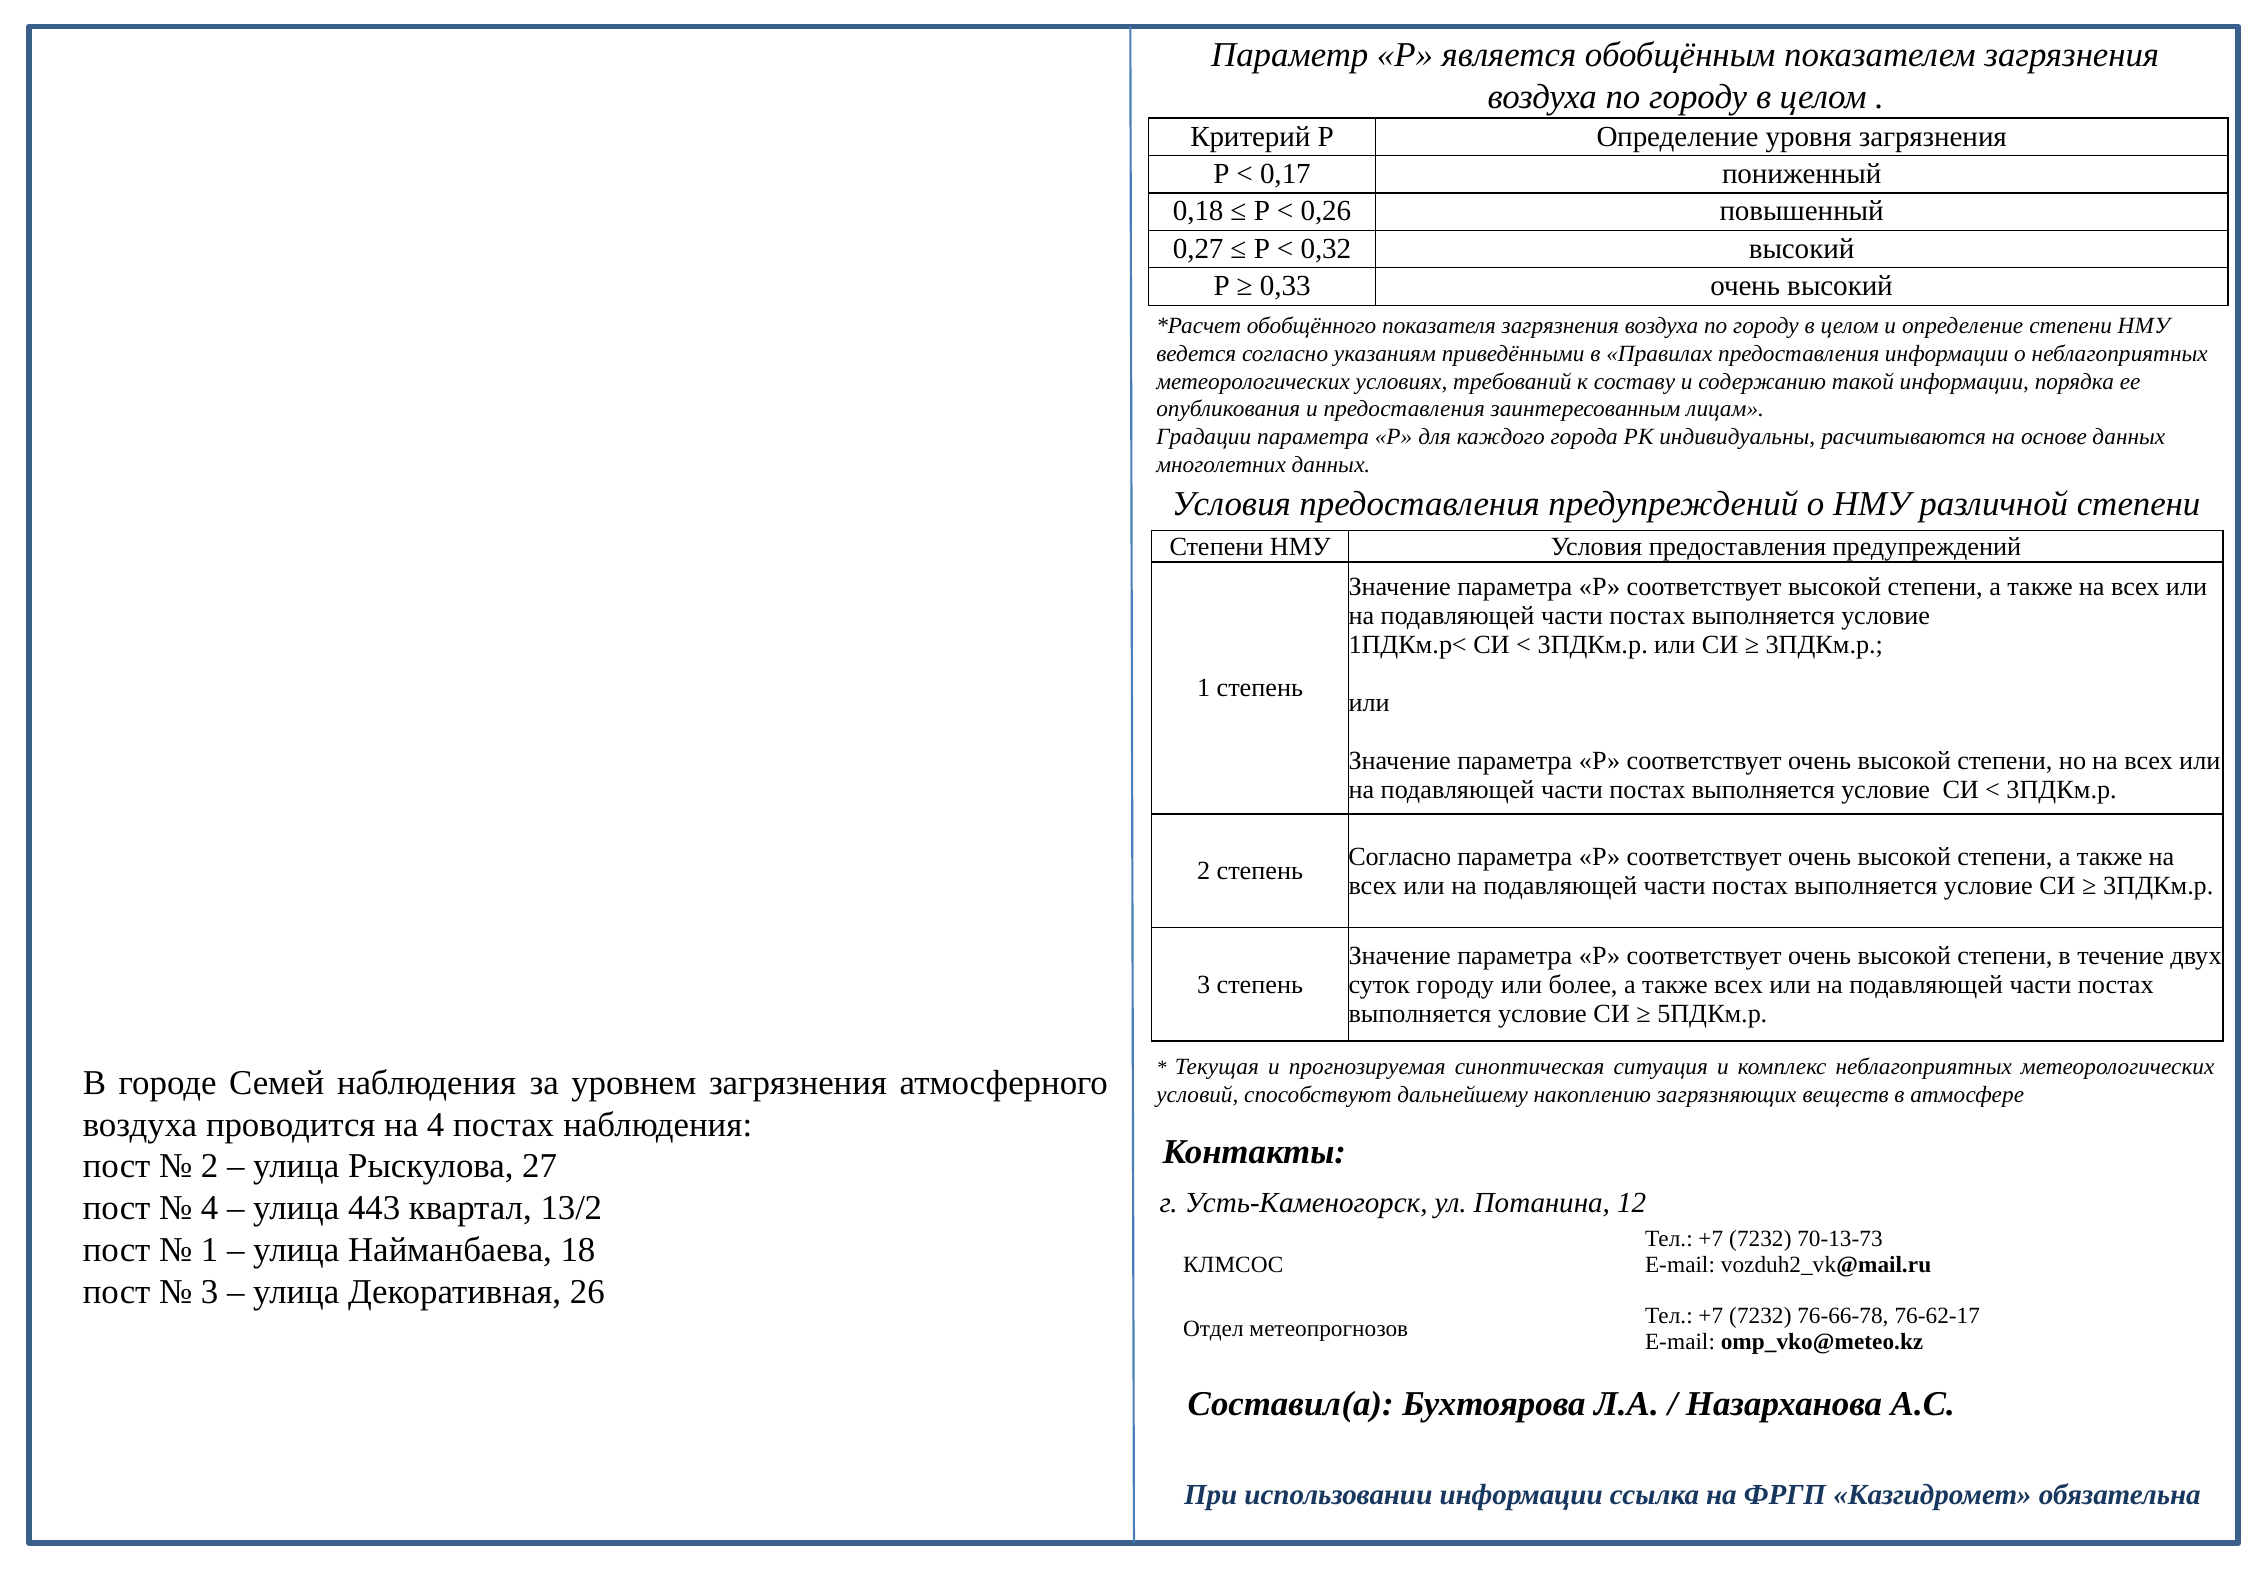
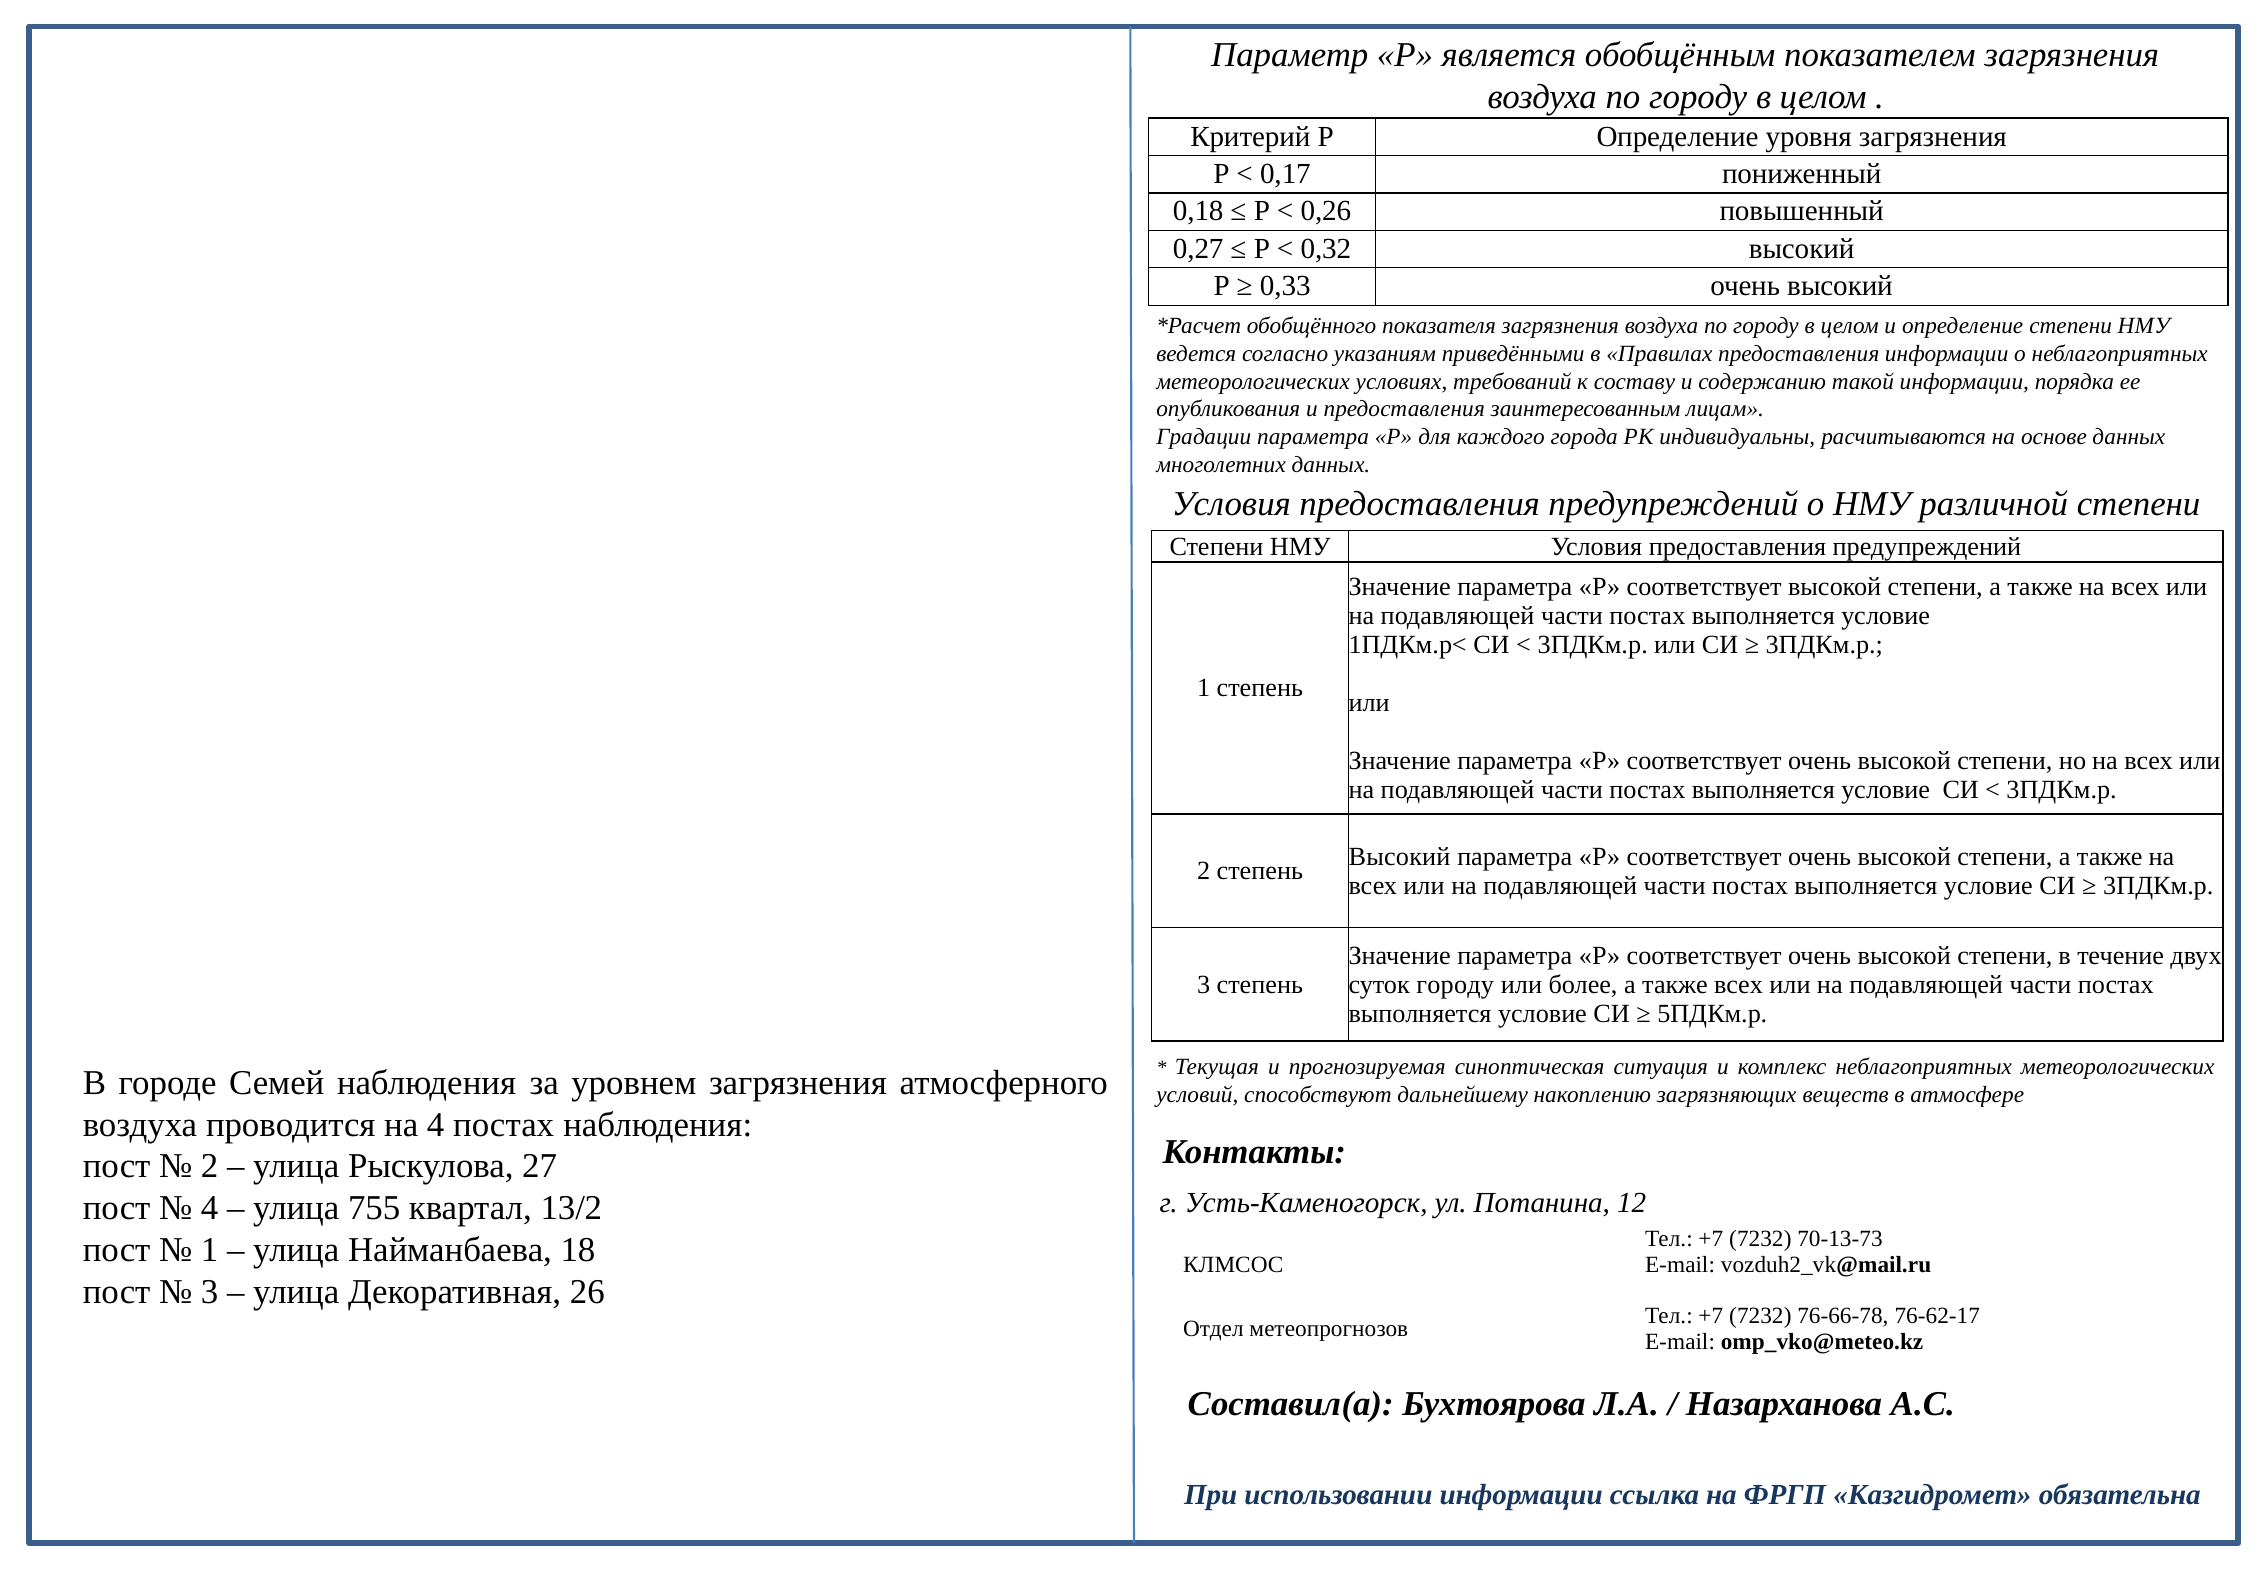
Согласно: Согласно -> Высокий (1400, 857)
443: 443 -> 755 (374, 1208)
